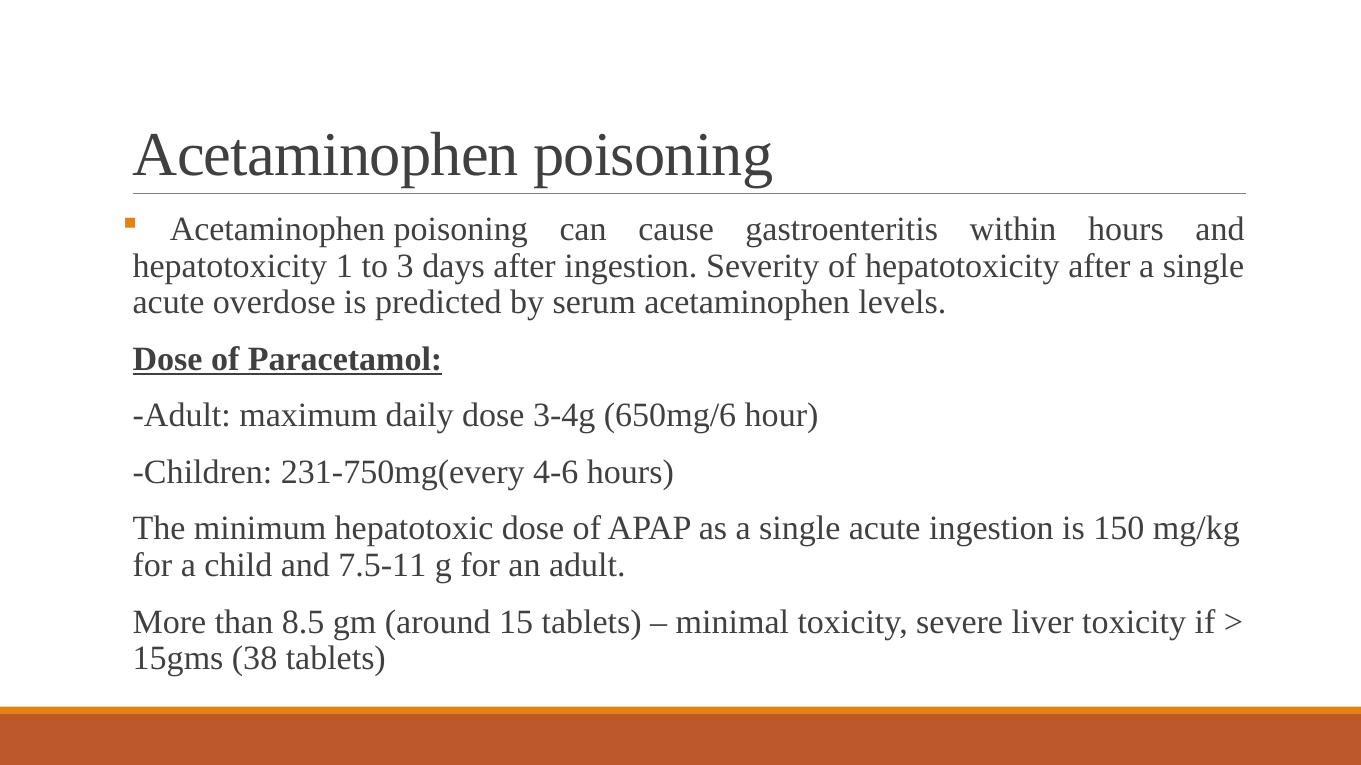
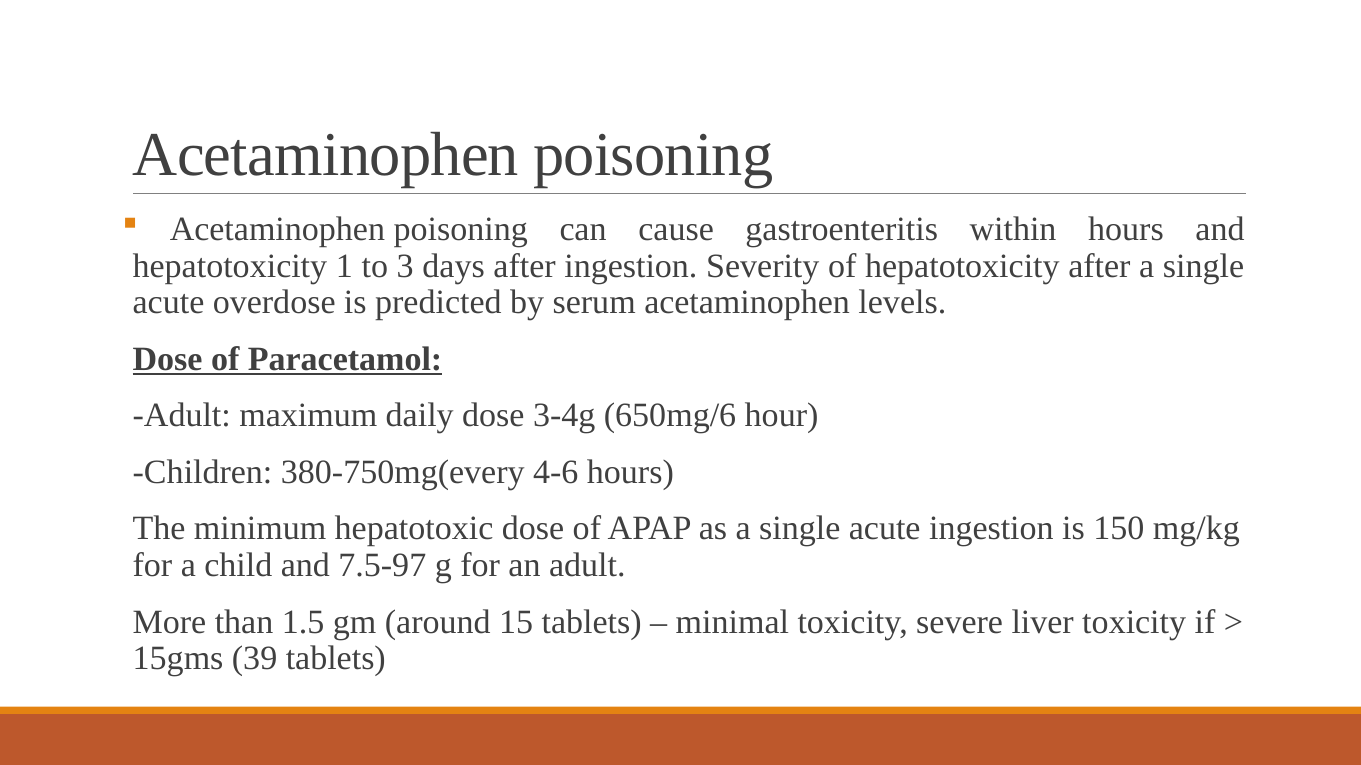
231-750mg(every: 231-750mg(every -> 380-750mg(every (403, 473)
7.5-11: 7.5-11 -> 7.5-97 (382, 566)
8.5: 8.5 -> 1.5 (303, 622)
38: 38 -> 39 (255, 659)
